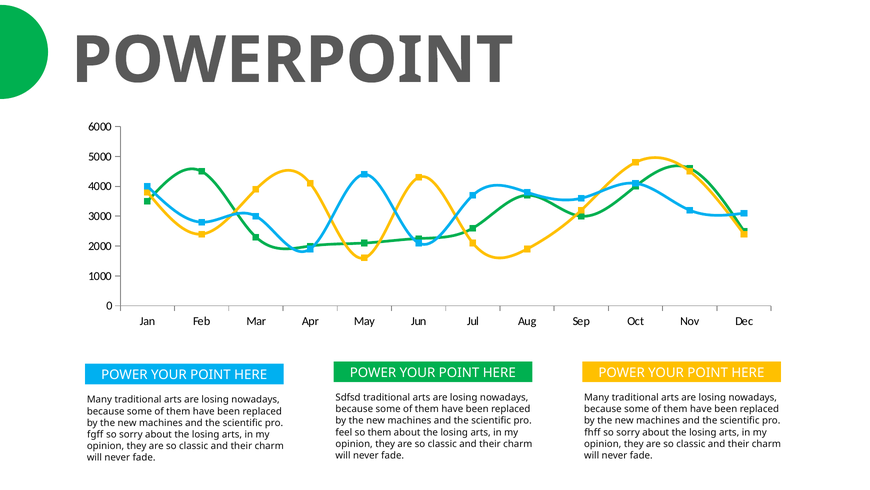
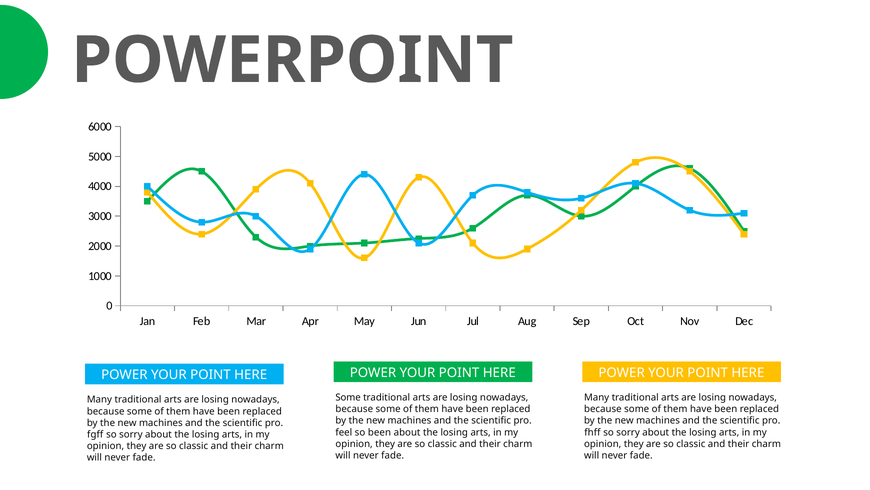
Sdfsd: Sdfsd -> Some (348, 397)
so them: them -> been (379, 432)
